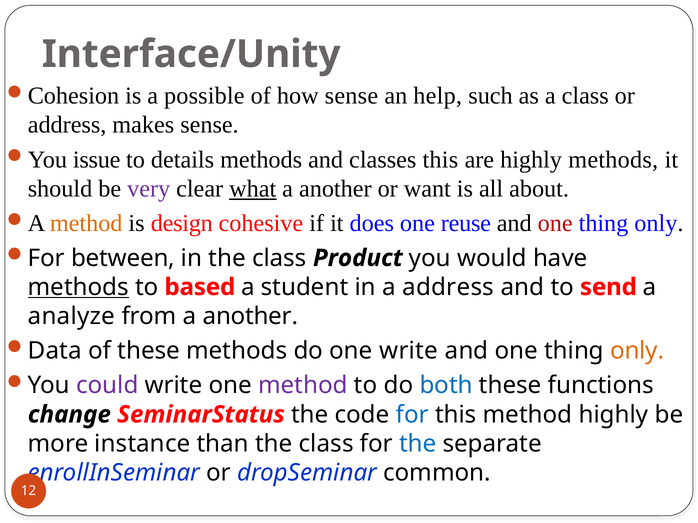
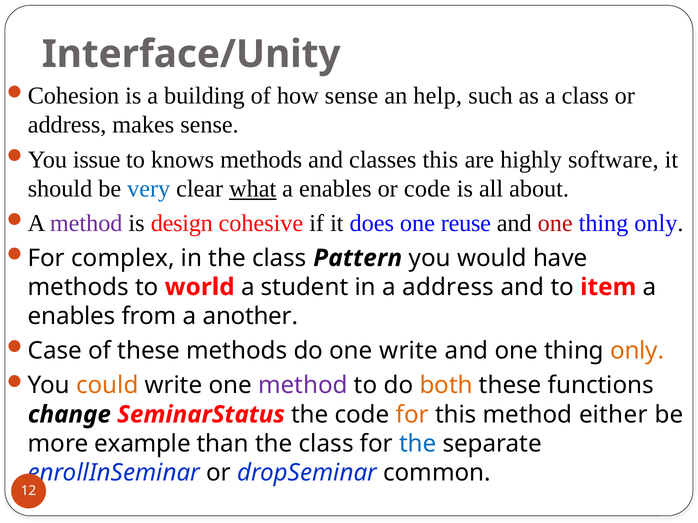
possible: possible -> building (204, 96)
details: details -> knows (183, 160)
highly methods: methods -> software (613, 160)
very colour: purple -> blue (149, 189)
another: another -> enables (335, 189)
or want: want -> code (427, 189)
method colour: orange -> purple (86, 224)
between: between -> complex (123, 258)
Product: Product -> Pattern (358, 258)
methods underline: present -> none (78, 287)
based: based -> world (200, 287)
send: send -> item (608, 287)
analyze: analyze -> enables (72, 316)
Data: Data -> Case (55, 351)
could colour: purple -> orange (107, 386)
both colour: blue -> orange (446, 386)
for colour: blue -> orange (412, 415)
method highly: highly -> either (613, 415)
instance: instance -> example (143, 444)
